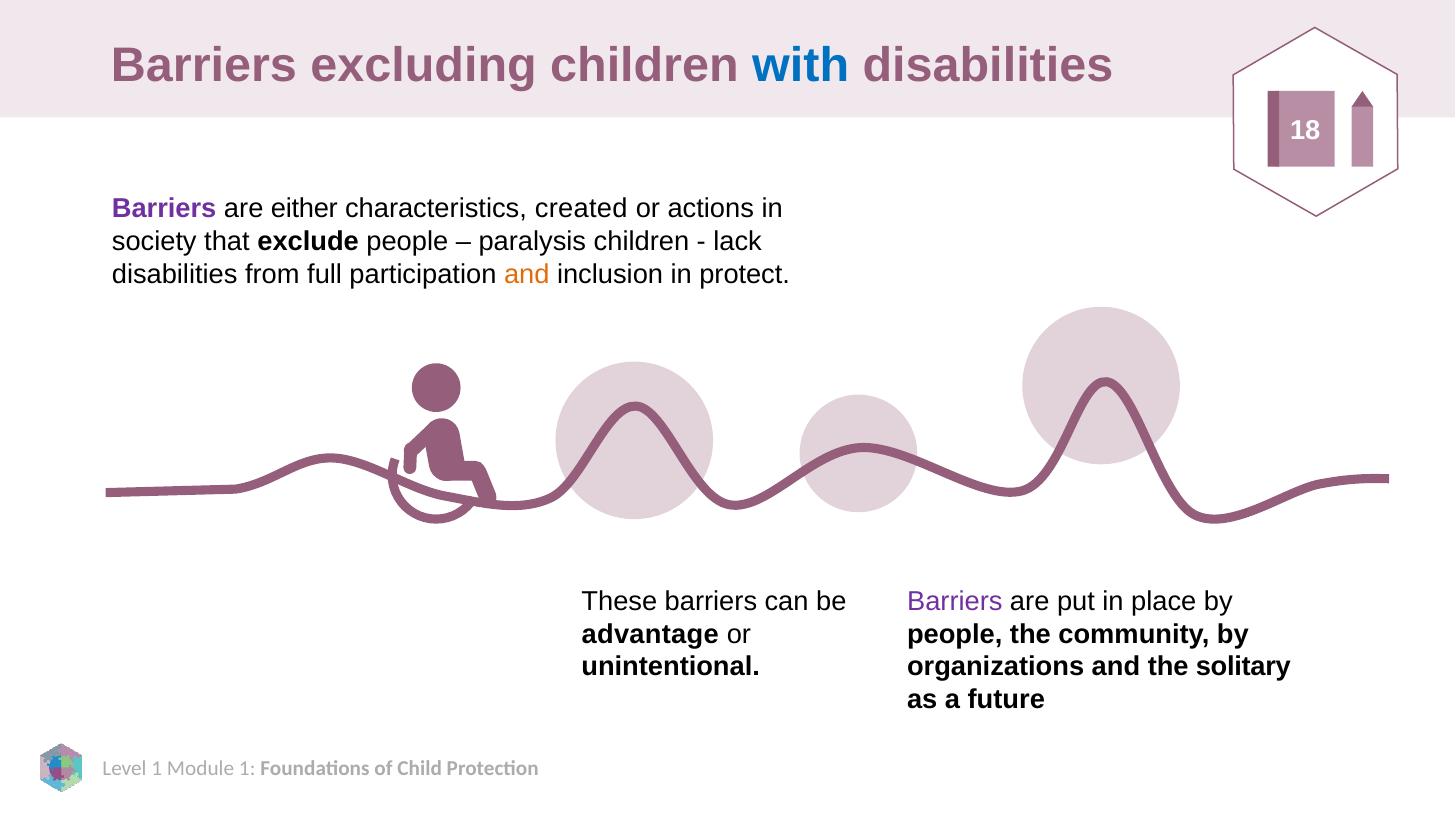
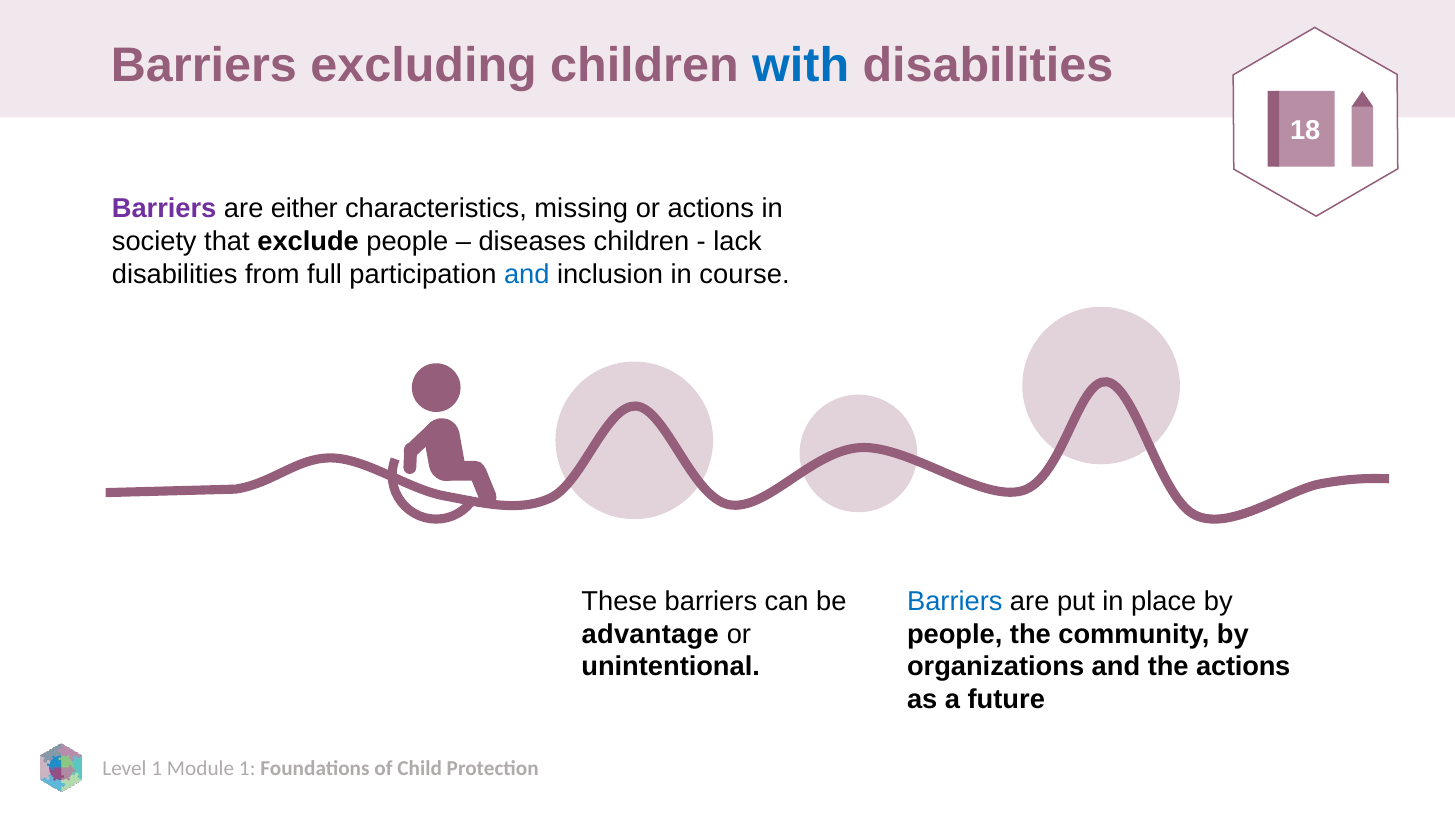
created: created -> missing (581, 209)
paralysis: paralysis -> diseases (532, 242)
and colour: orange -> blue (527, 274)
protect: protect -> course (745, 274)
Barriers colour: purple -> blue (955, 602)
the solitary: solitary -> actions (1243, 667)
